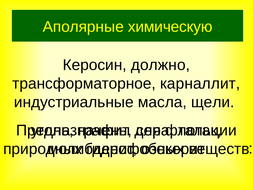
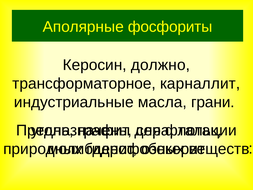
химическую: химическую -> фосфориты (170, 27)
щели: щели -> грани (213, 102)
